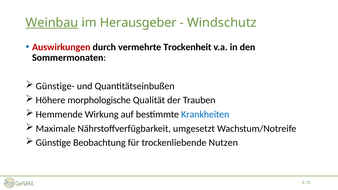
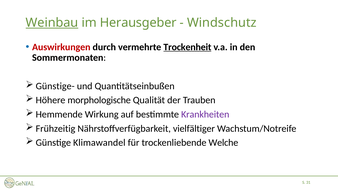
Trockenheit underline: none -> present (187, 47)
Krankheiten colour: blue -> purple (205, 114)
Maximale: Maximale -> Frühzeitig (56, 129)
umgesetzt: umgesetzt -> vielfältiger (194, 129)
Beobachtung: Beobachtung -> Klimawandel (99, 143)
Nutzen: Nutzen -> Welche (223, 143)
